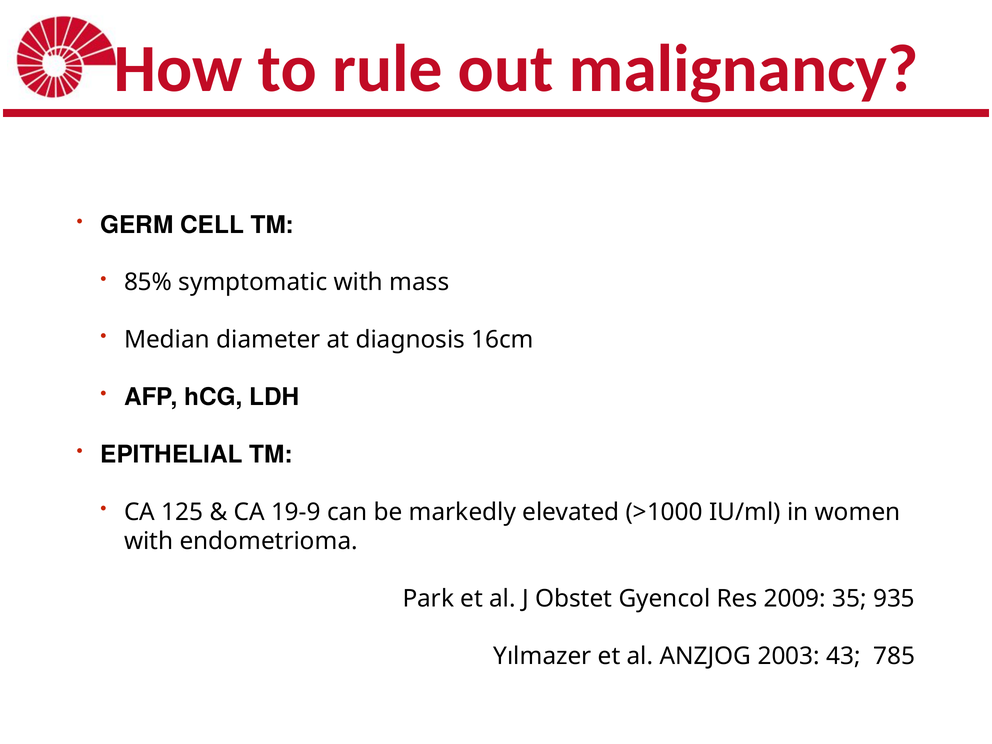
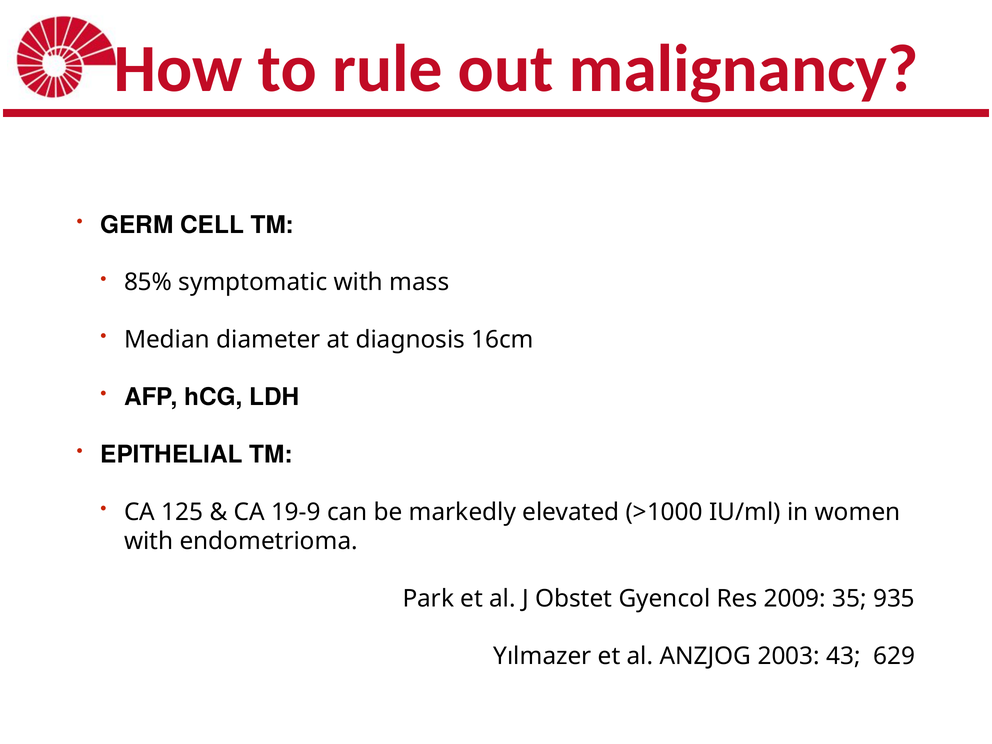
785: 785 -> 629 (894, 656)
